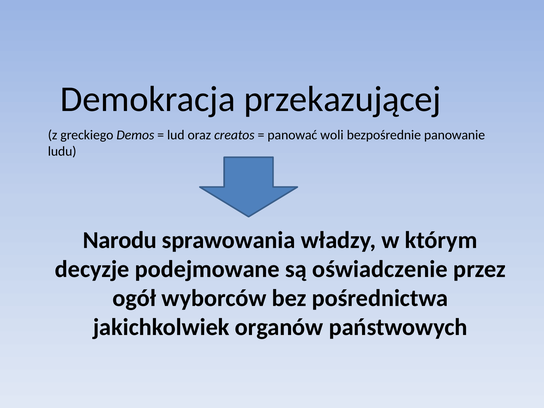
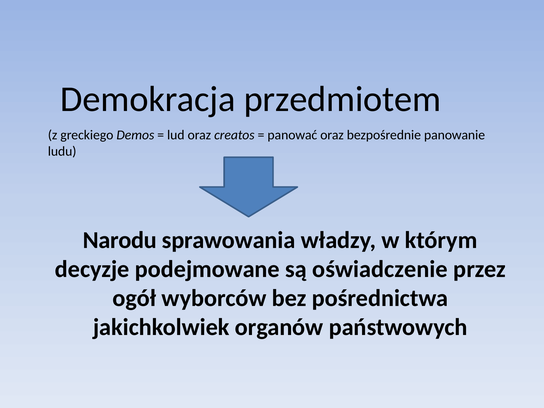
przekazującej: przekazującej -> przedmiotem (342, 99)
panować woli: woli -> oraz (332, 135)
